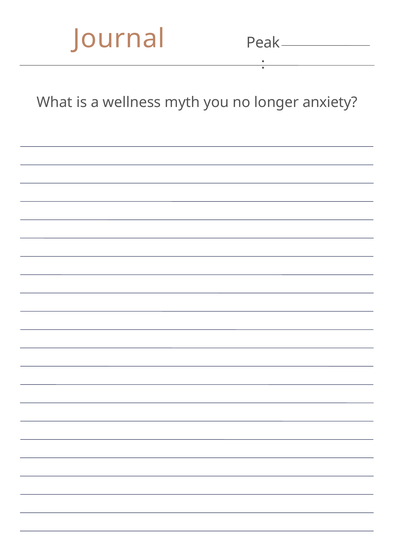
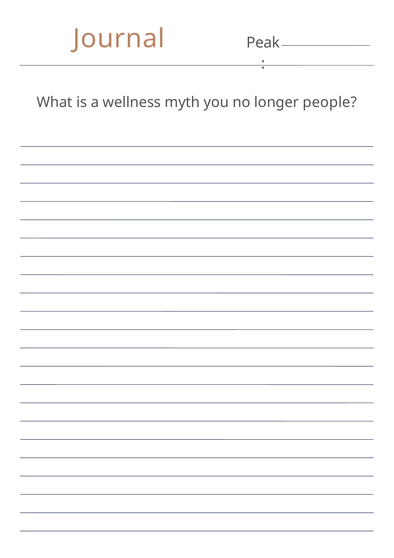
anxiety: anxiety -> people (330, 102)
